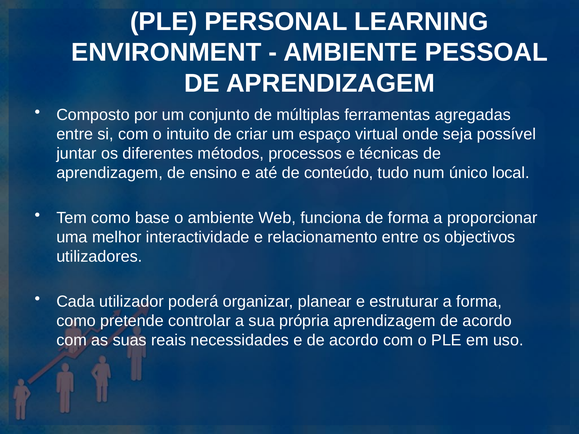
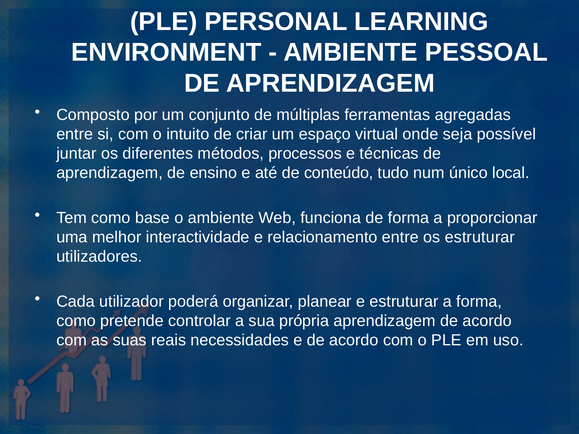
os objectivos: objectivos -> estruturar (480, 237)
